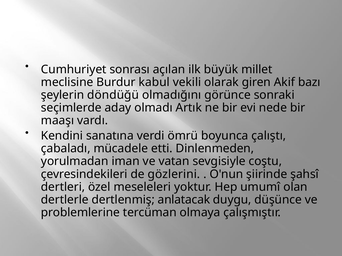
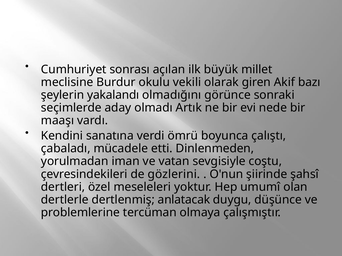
kabul: kabul -> okulu (154, 82)
döndüğü: döndüğü -> yakalandı (113, 95)
